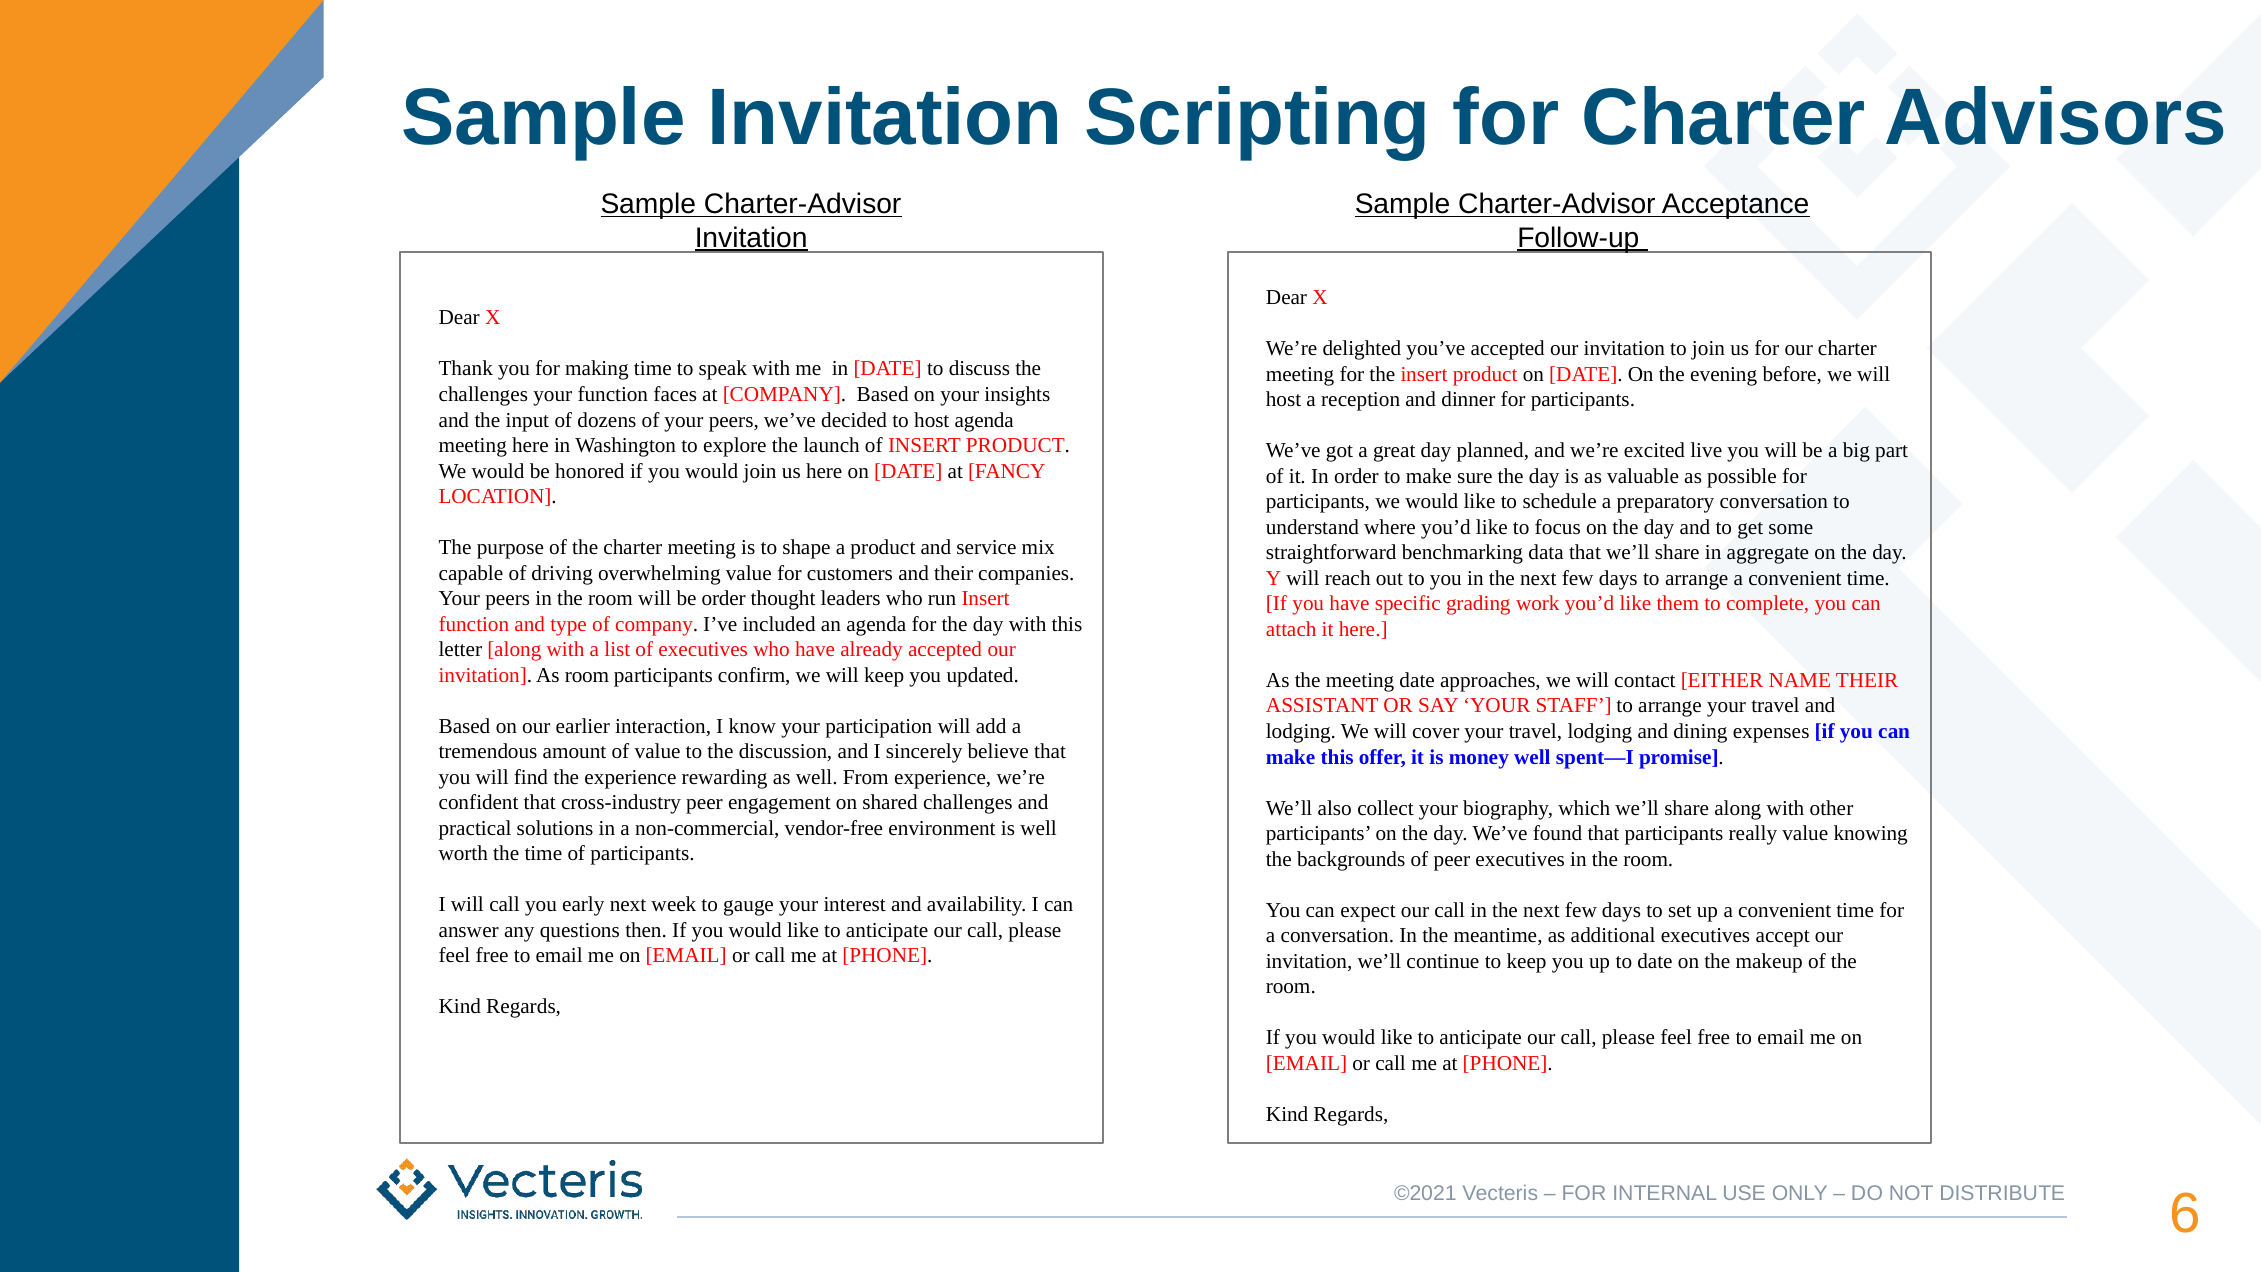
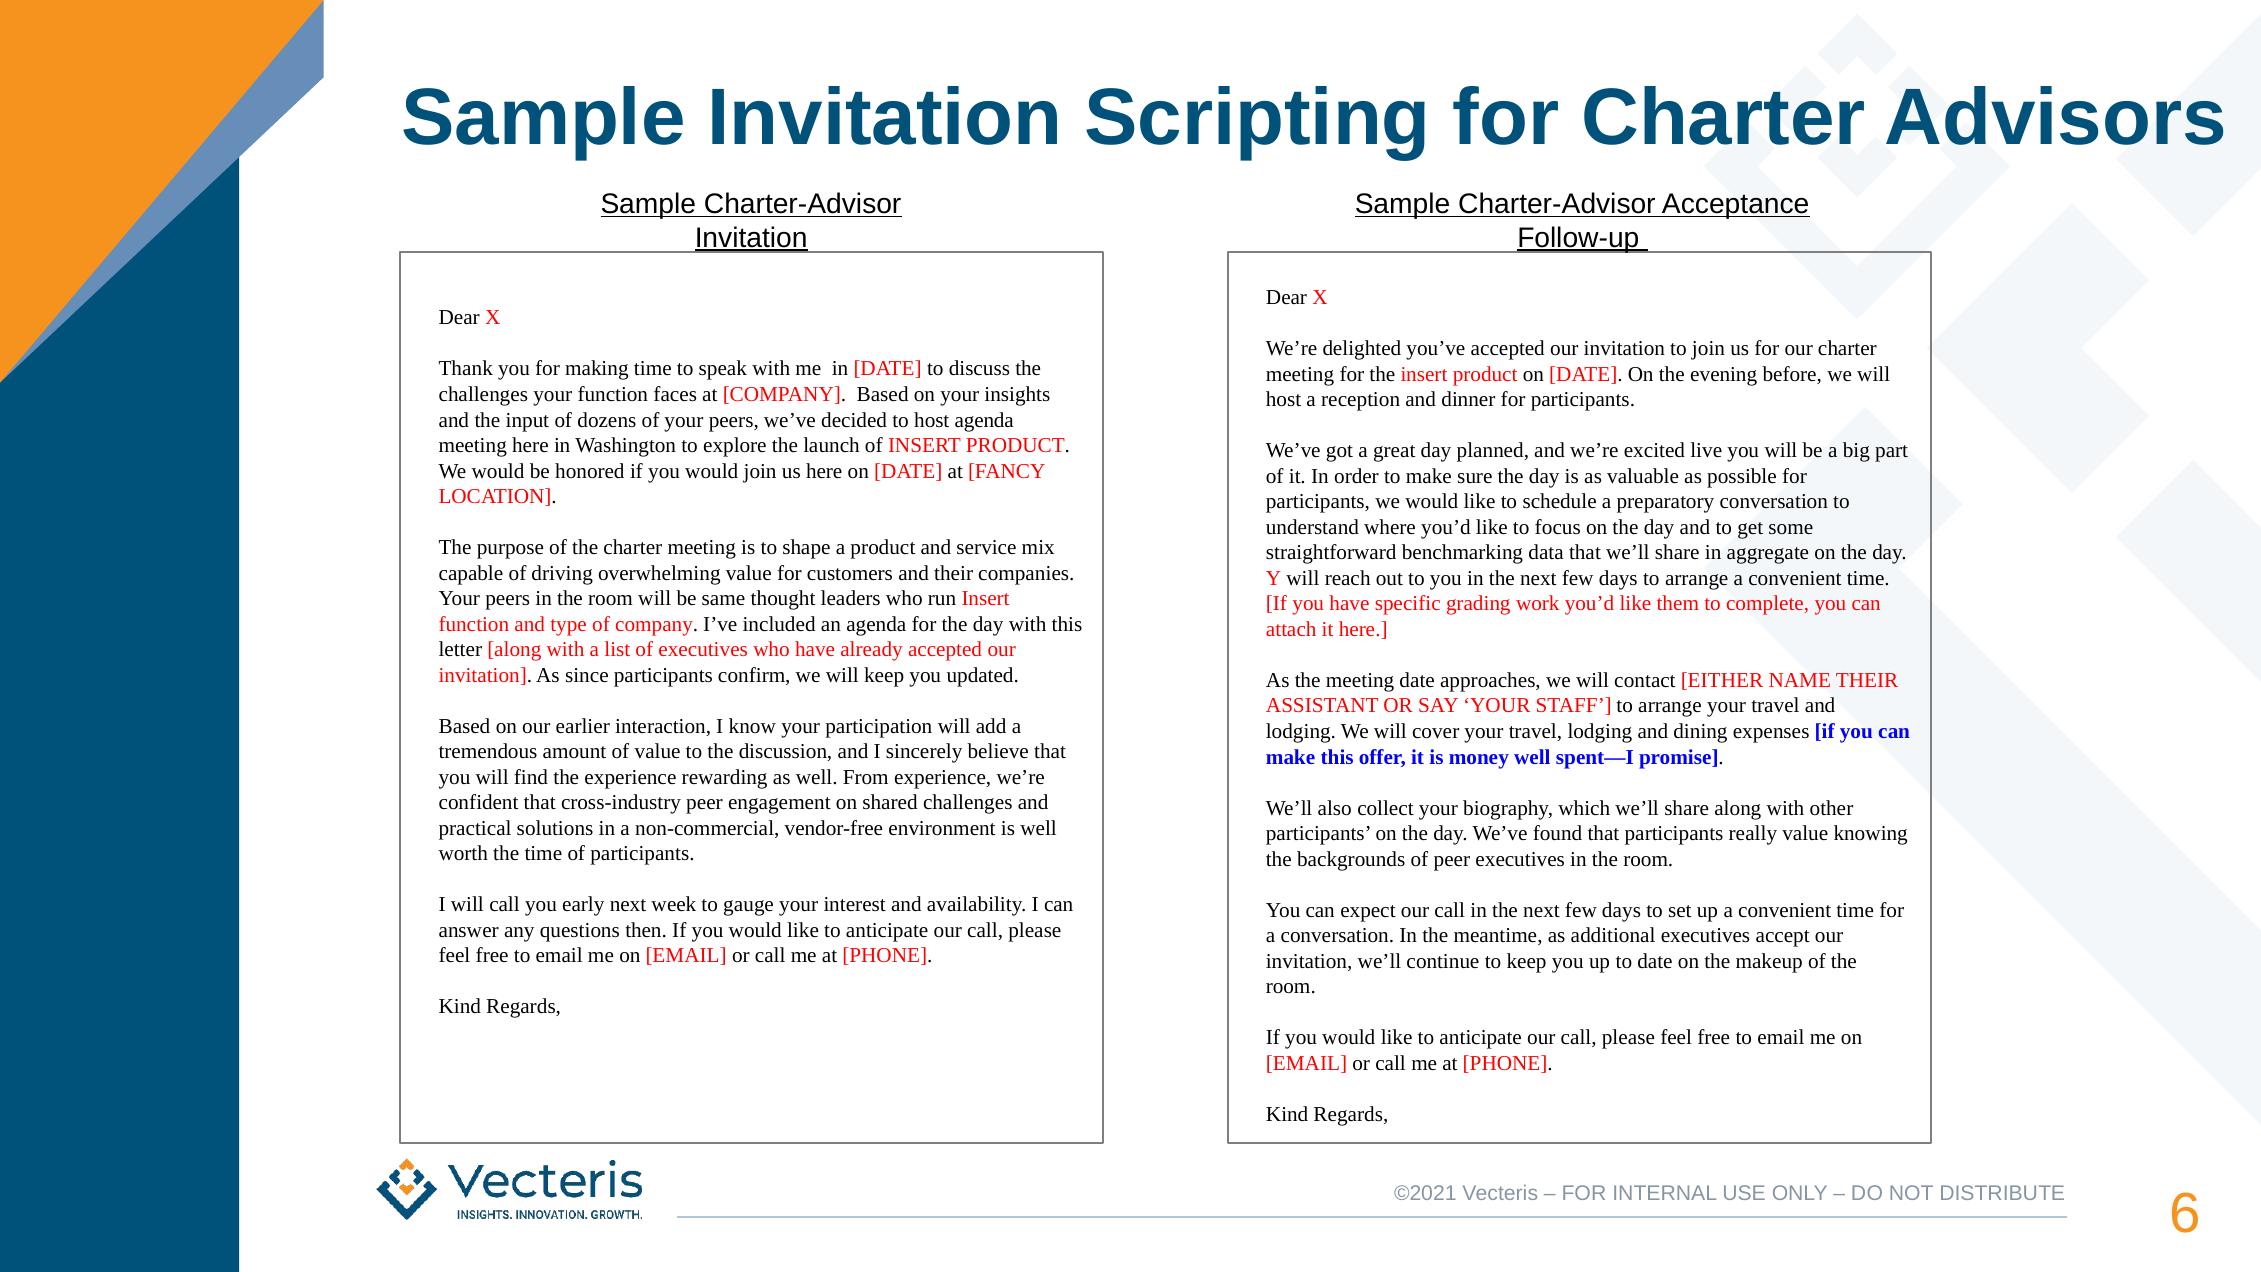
be order: order -> same (724, 598)
As room: room -> since (587, 675)
